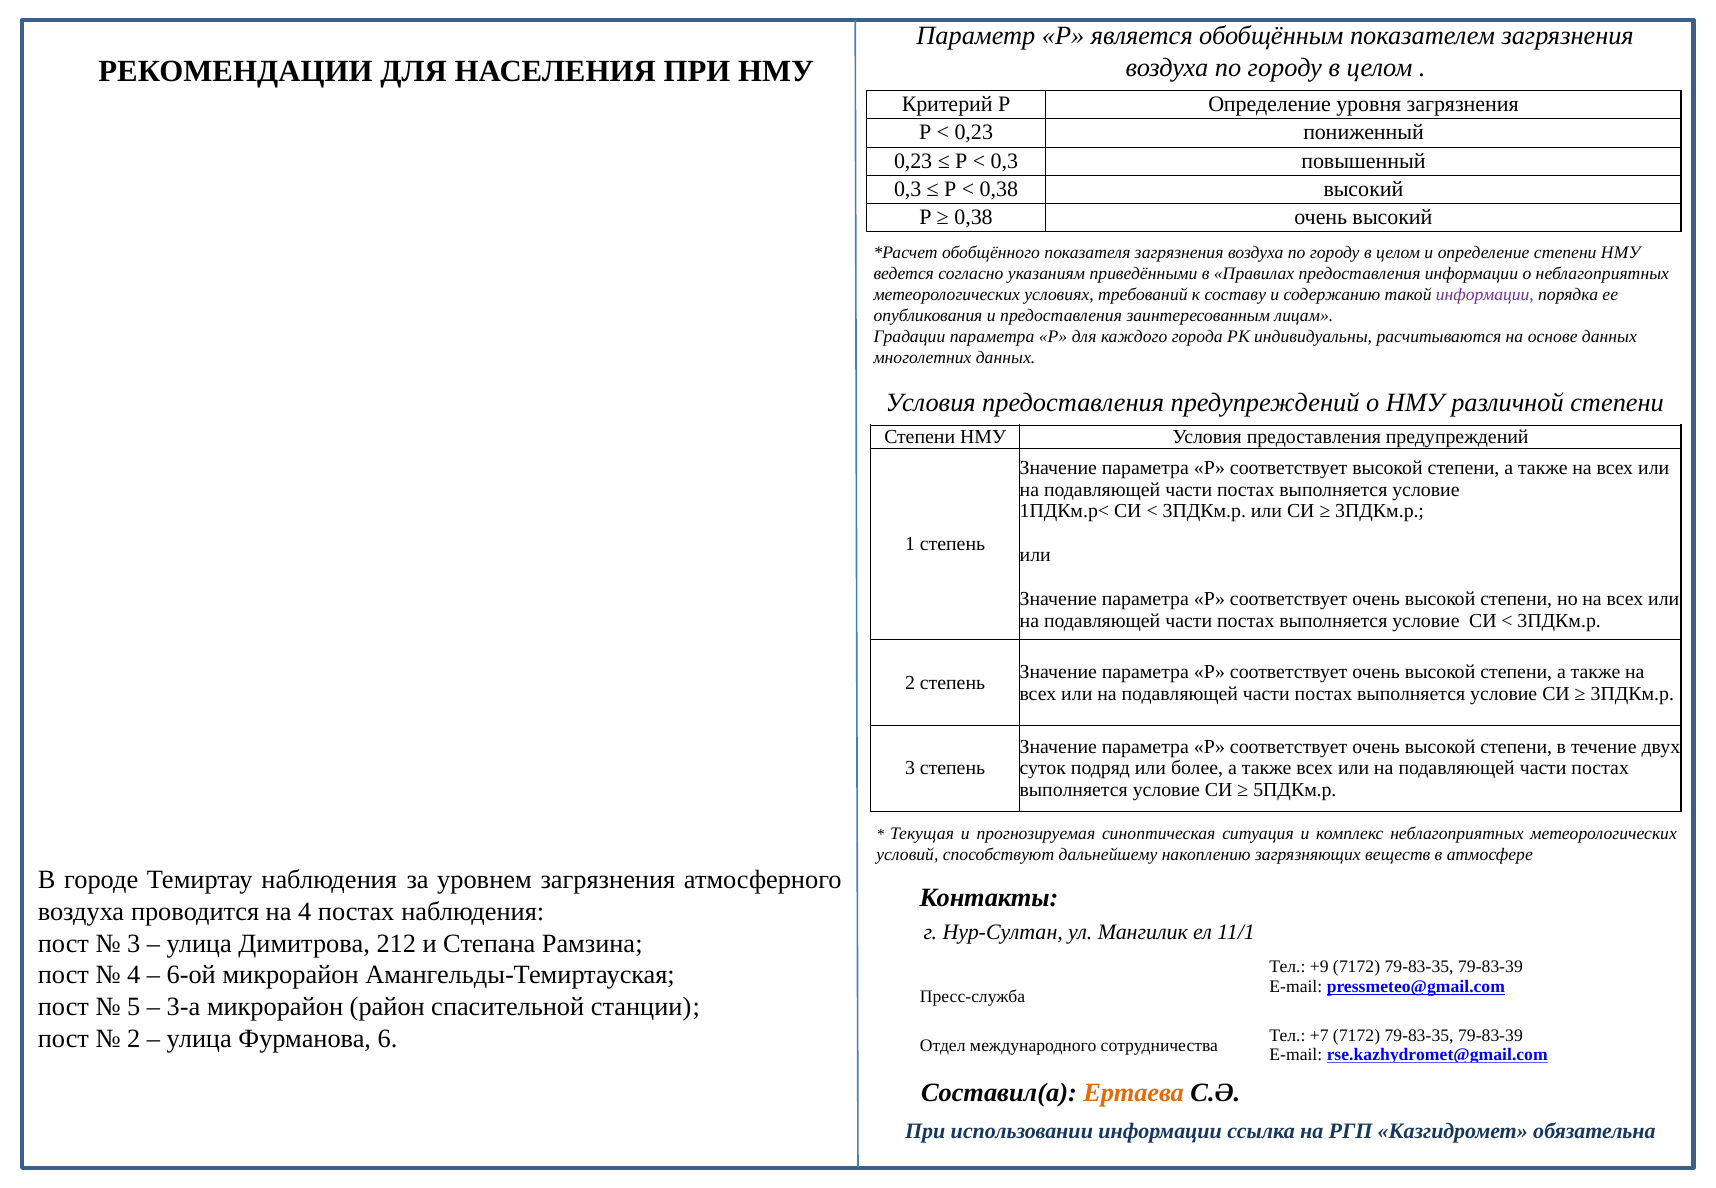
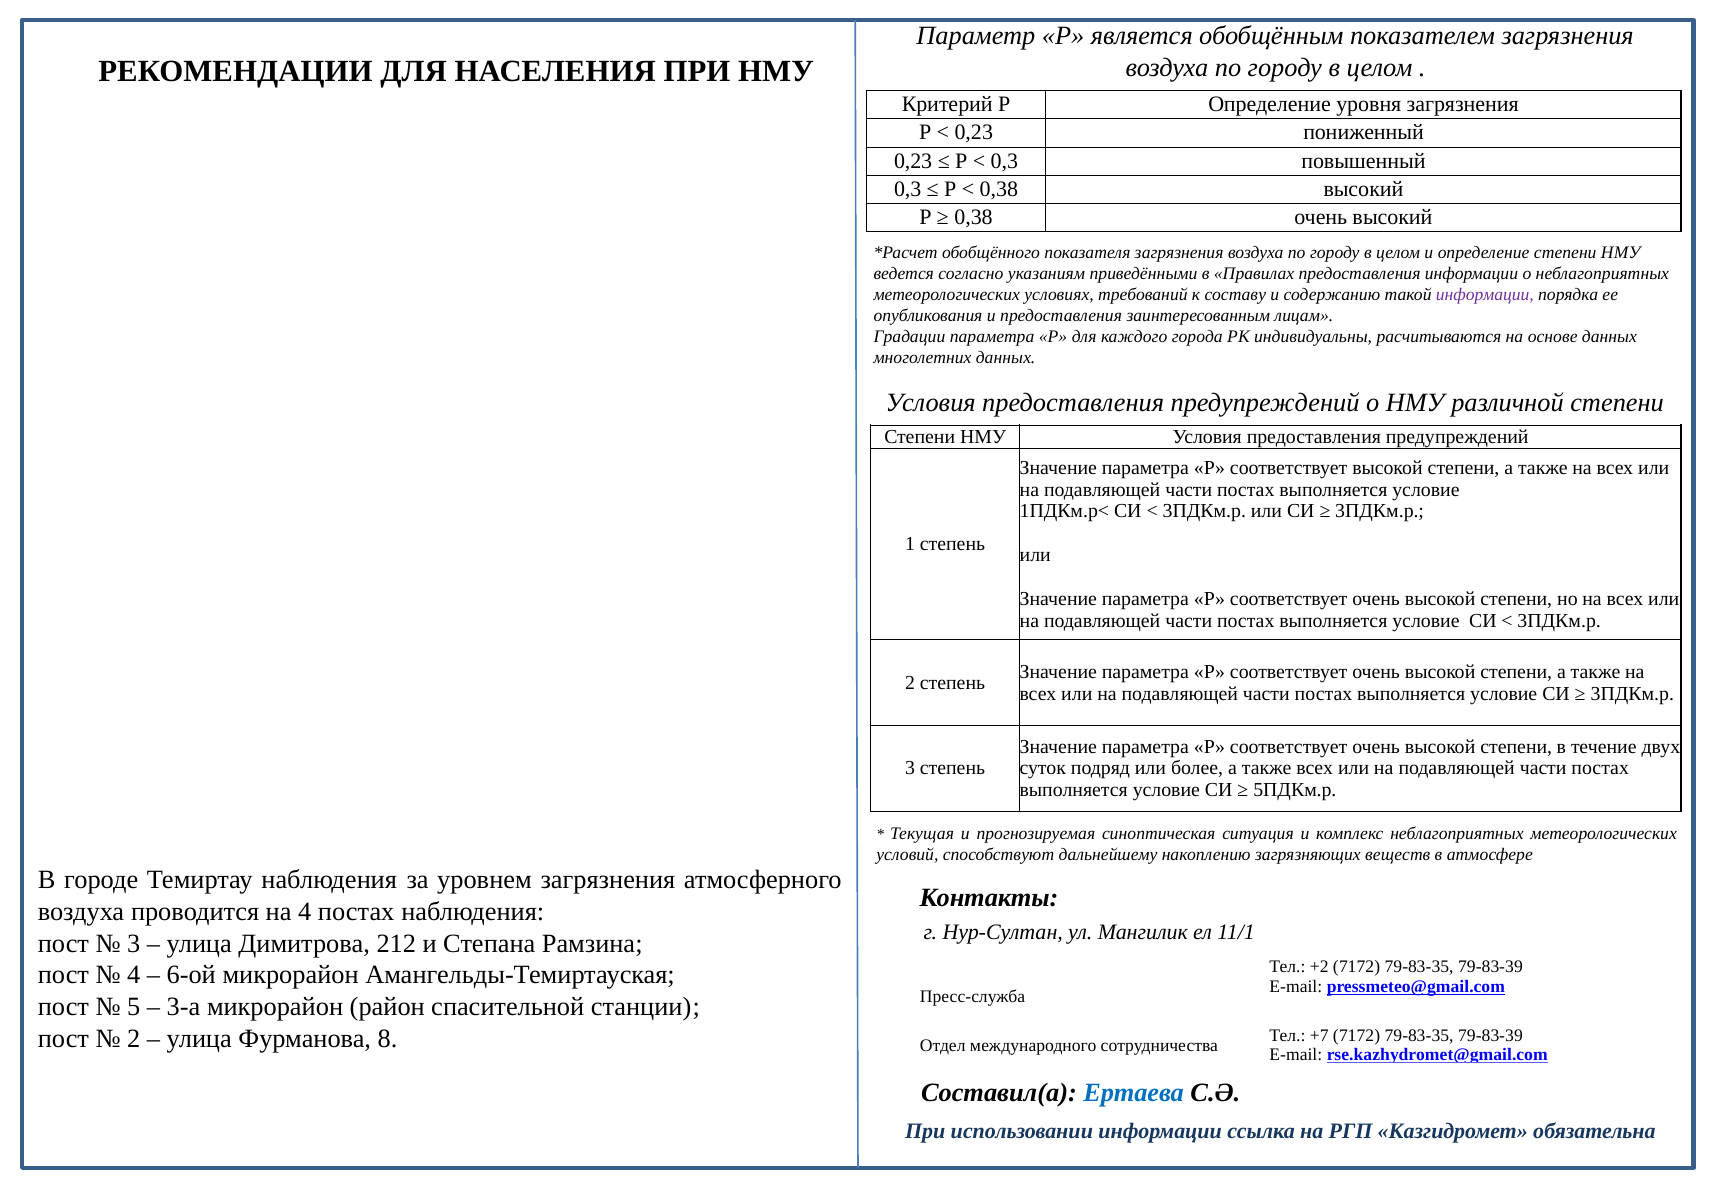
+9: +9 -> +2 (1319, 967)
6: 6 -> 8 (388, 1038)
Ертаева colour: orange -> blue (1134, 1092)
